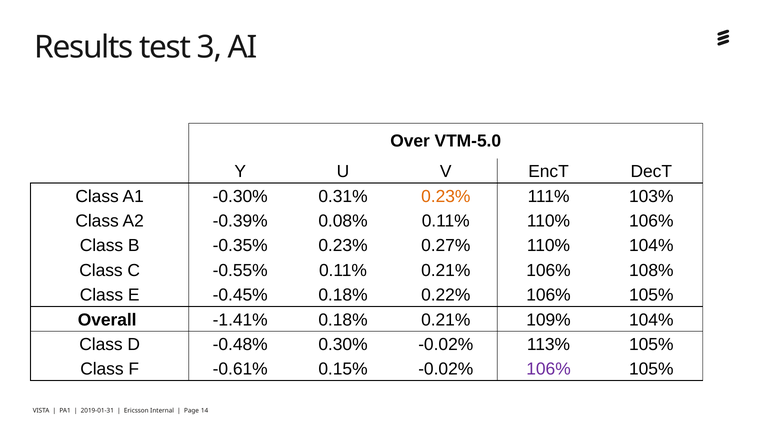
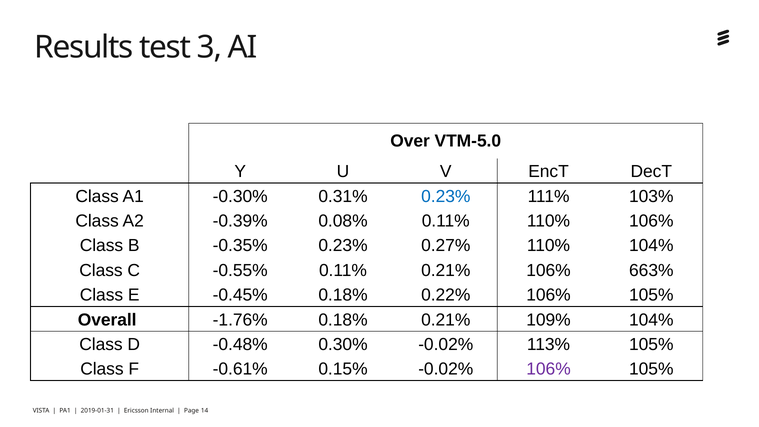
0.23% colour: orange -> blue (446, 196)
108%: 108% -> 663% (651, 270)
-1.41%: -1.41% -> -1.76% (240, 320)
